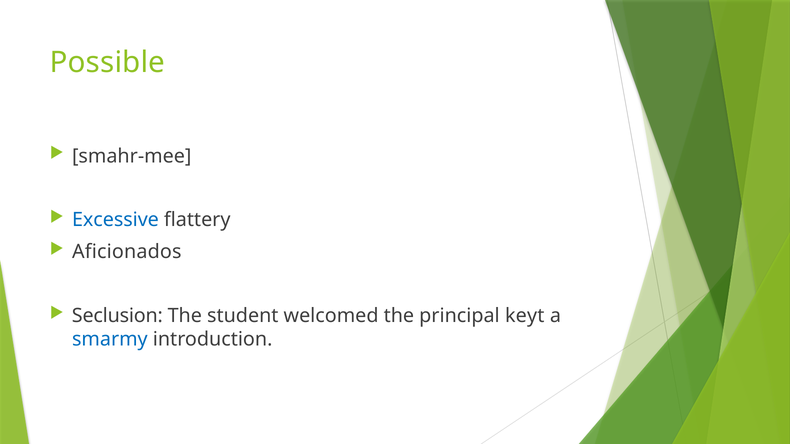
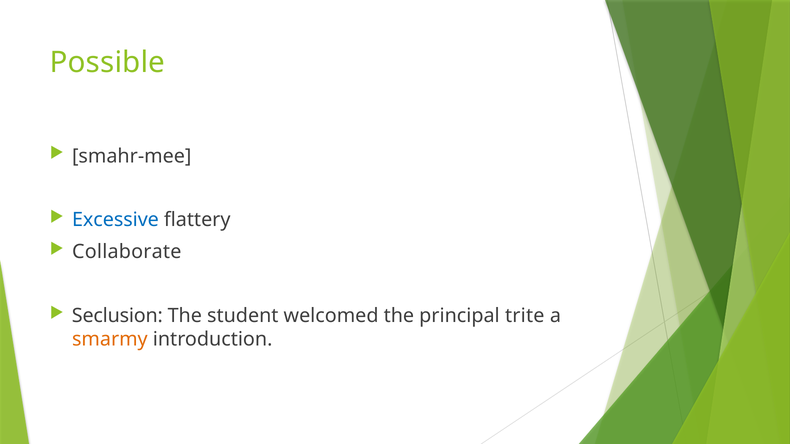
Aficionados: Aficionados -> Collaborate (127, 252)
keyt: keyt -> trite (525, 316)
smarmy colour: blue -> orange (110, 340)
